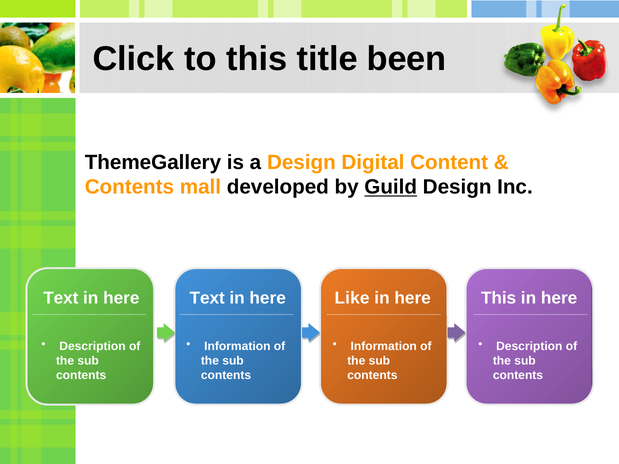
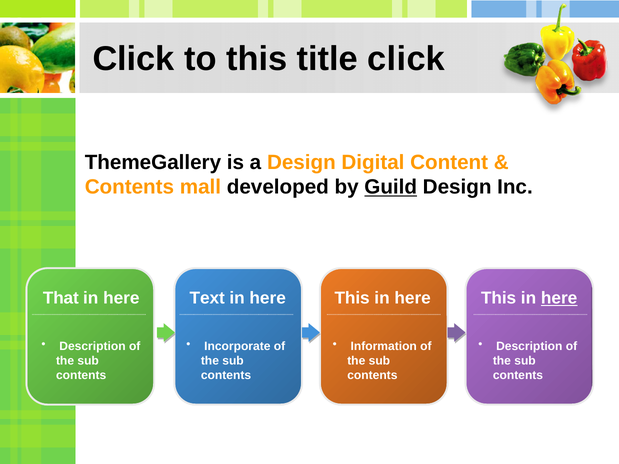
title been: been -> click (406, 59)
Text: Text -> That (61, 298)
Like: Like -> This (352, 298)
here underline: none -> present (559, 298)
Information: Information -> Incorporate (237, 346)
